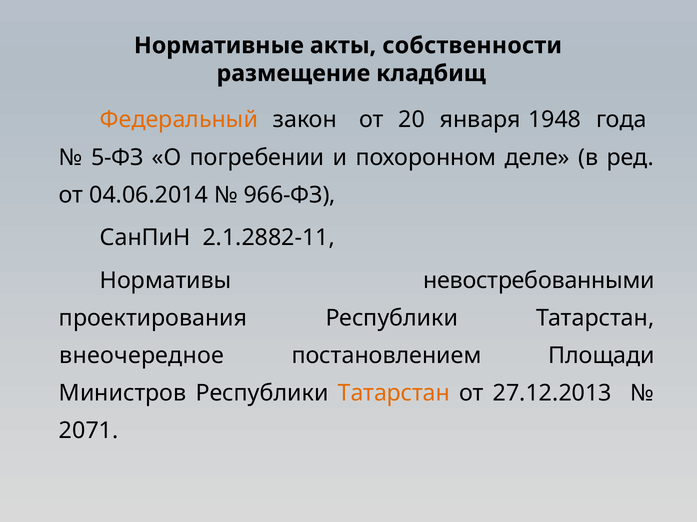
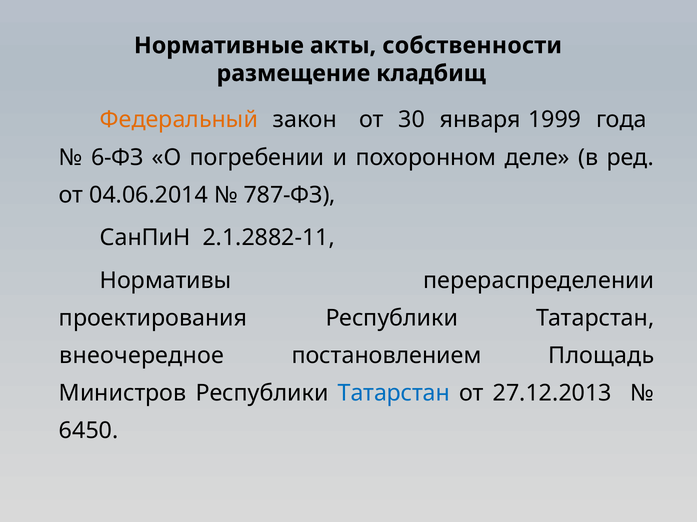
20: 20 -> 30 (412, 120)
1948: 1948 -> 1999 (555, 120)
5-ФЗ: 5-ФЗ -> 6-ФЗ (117, 158)
966-ФЗ: 966-ФЗ -> 787-ФЗ (290, 195)
невостребованными: невостребованными -> перераспределении (539, 281)
Площади: Площади -> Площадь (601, 356)
Татарстан colour: orange -> blue (394, 394)
2071: 2071 -> 6450 (89, 431)
